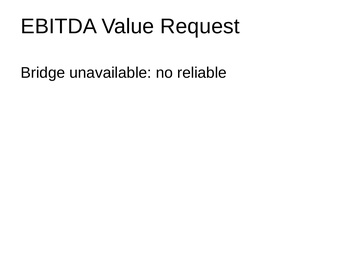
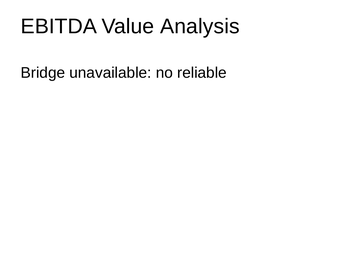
Request: Request -> Analysis (200, 26)
